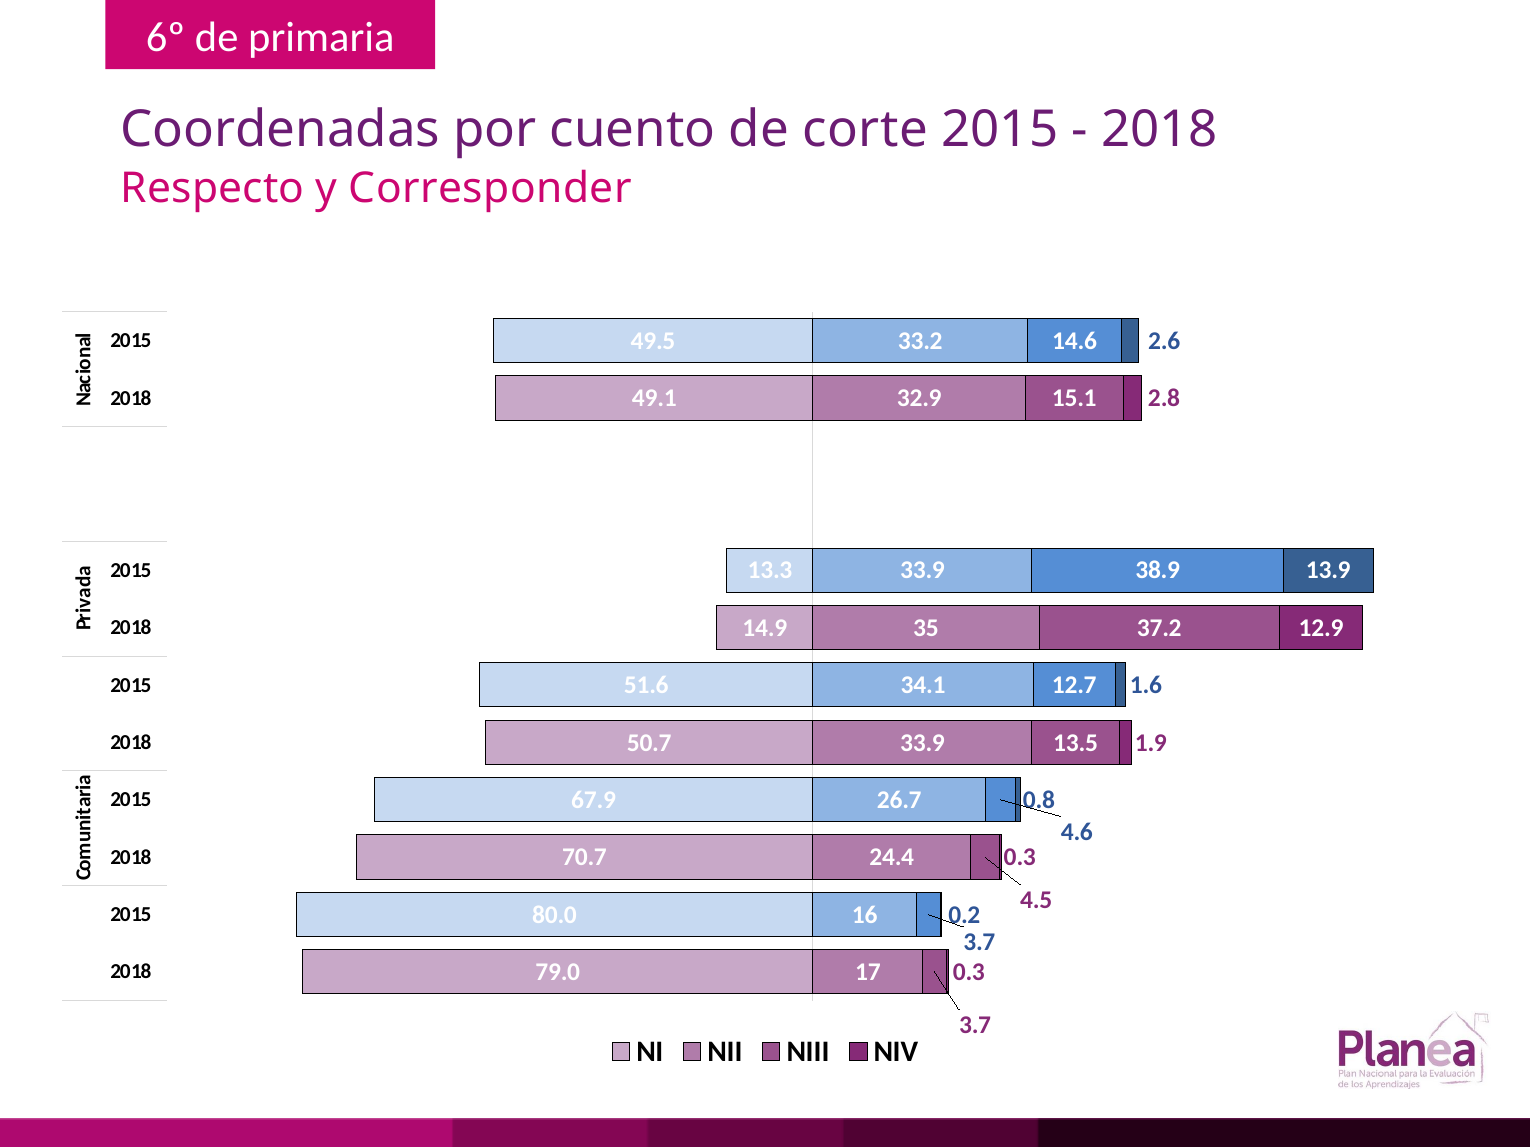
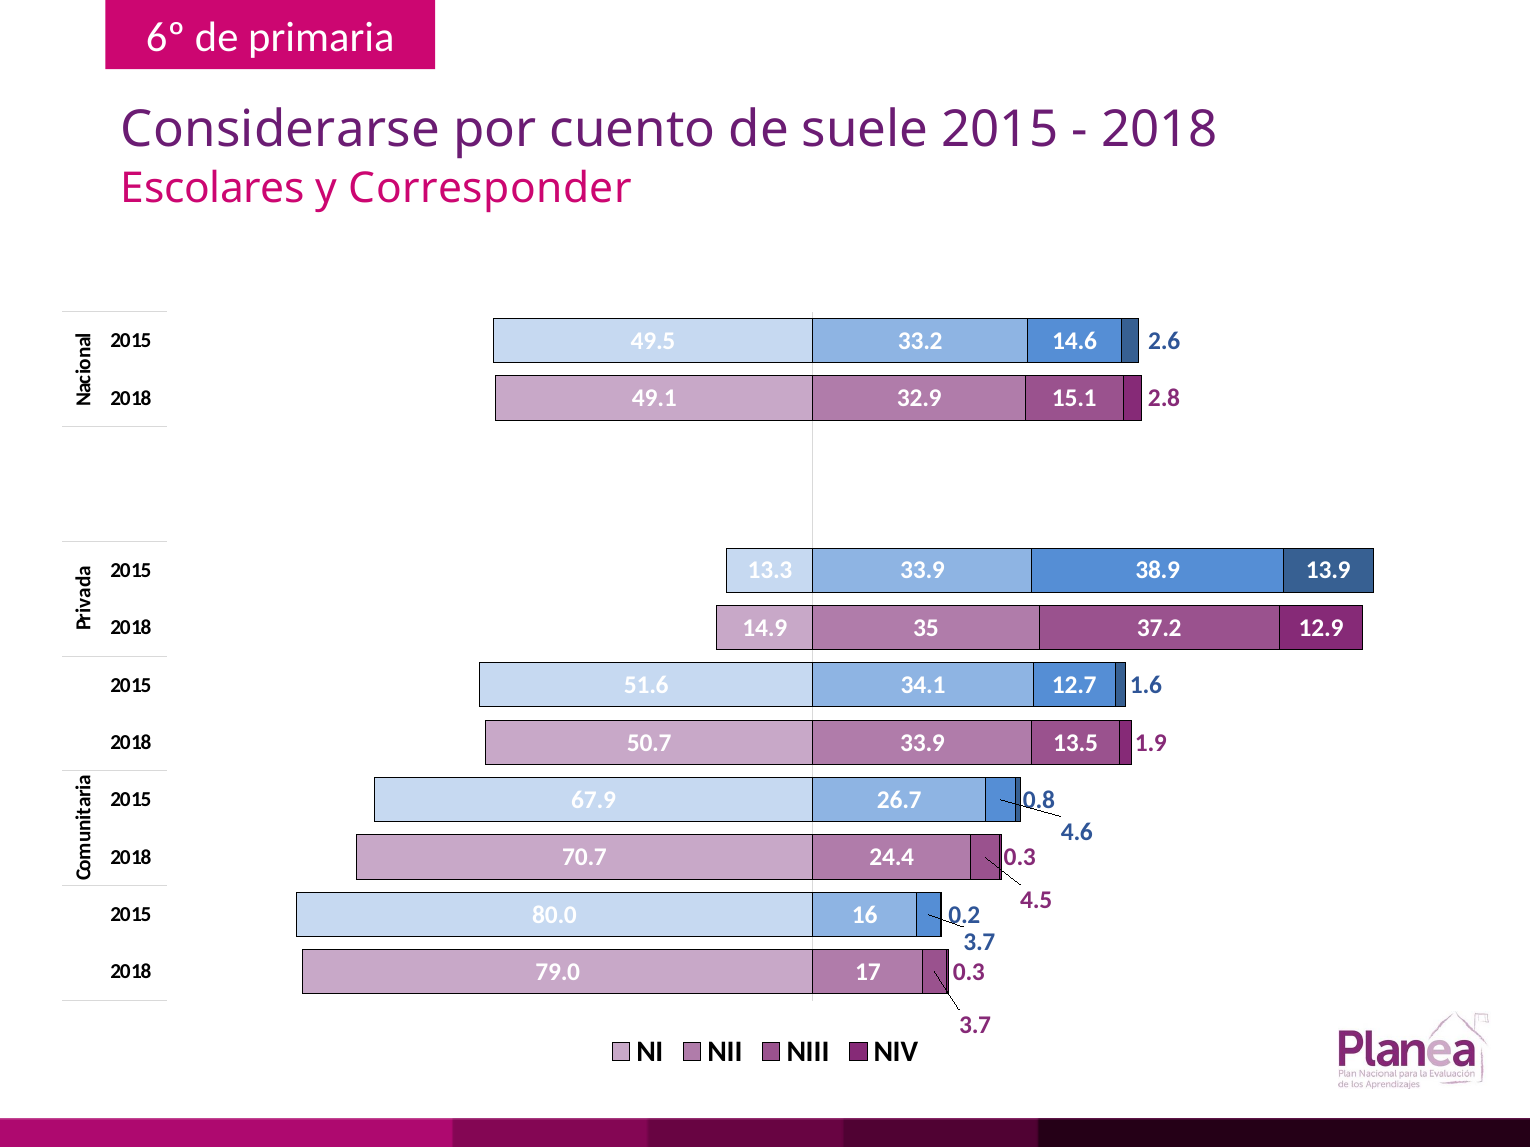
Coordenadas: Coordenadas -> Considerarse (280, 130)
corte: corte -> suele (865, 130)
Respecto: Respecto -> Escolares (213, 188)
